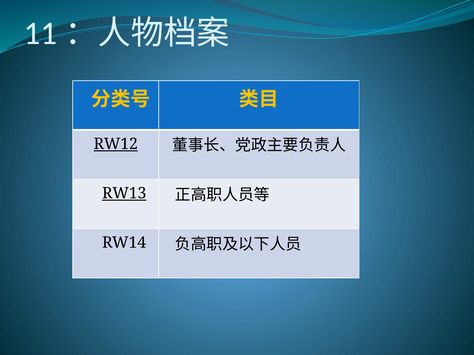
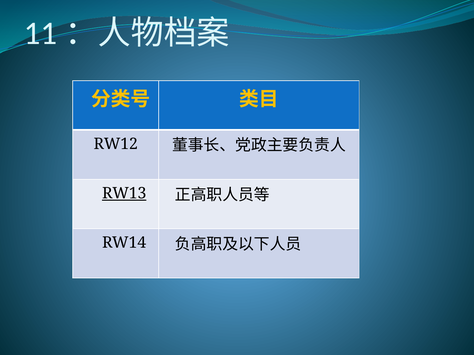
RW12 underline: present -> none (116, 144)
